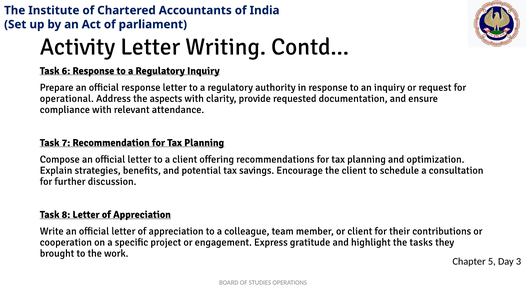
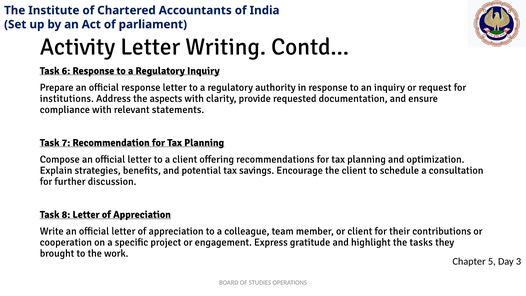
operational: operational -> institutions (67, 98)
attendance: attendance -> statements (178, 110)
